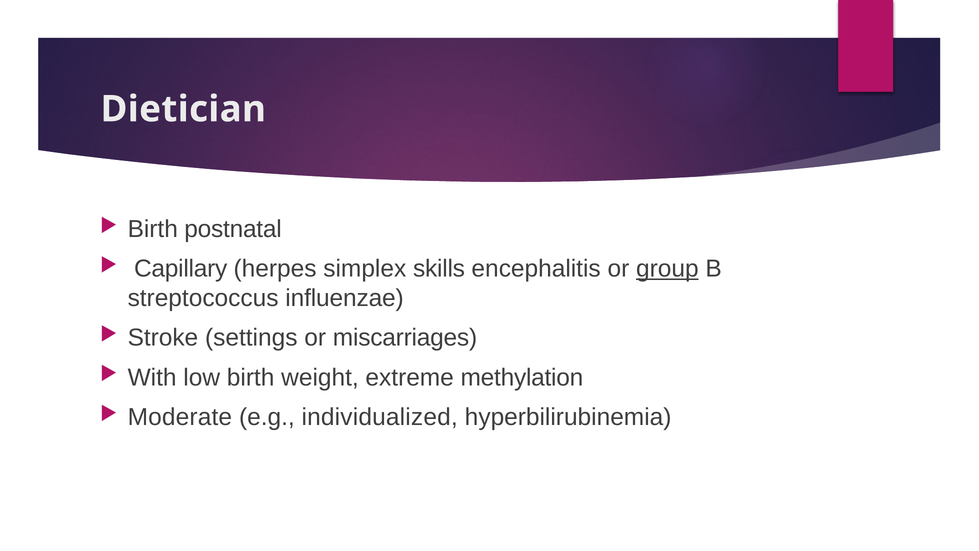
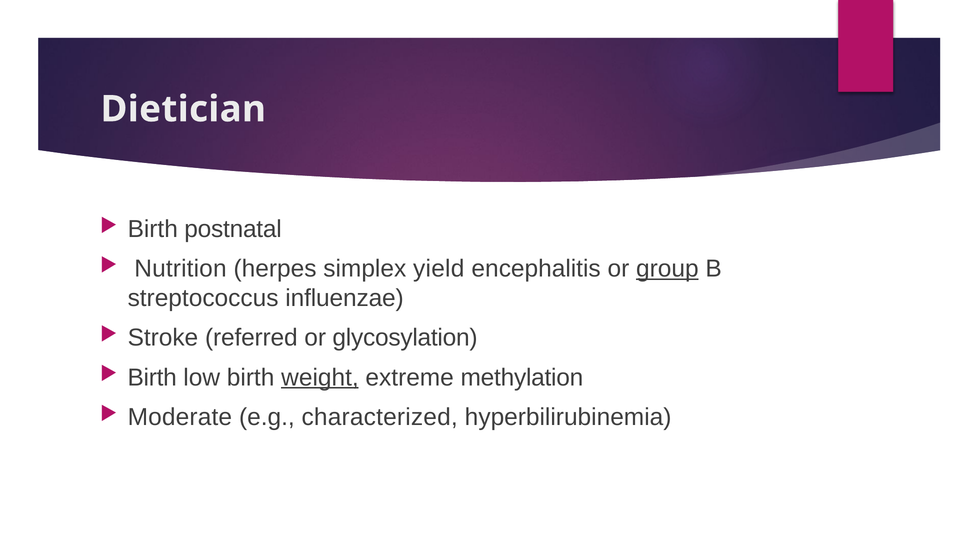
Capillary: Capillary -> Nutrition (180, 269)
skills: skills -> yield (439, 269)
settings: settings -> referred (251, 338)
miscarriages: miscarriages -> glycosylation (405, 338)
With: With -> Birth (152, 377)
weight underline: none -> present (320, 377)
individualized: individualized -> characterized (380, 417)
